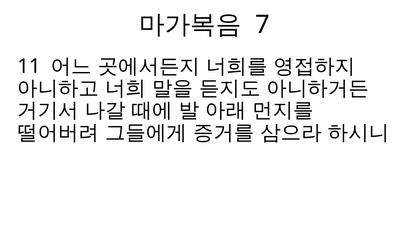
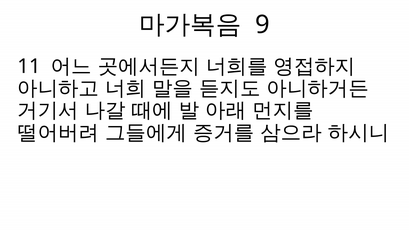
7: 7 -> 9 (262, 25)
